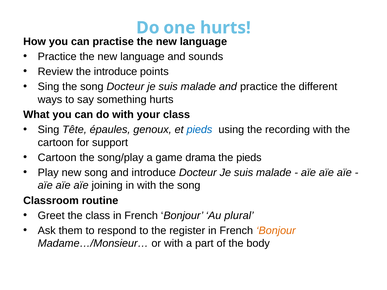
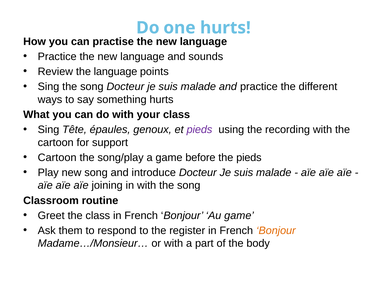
the introduce: introduce -> language (115, 72)
pieds colour: blue -> purple (199, 130)
drama: drama -> before (200, 158)
Au plural: plural -> game (239, 216)
